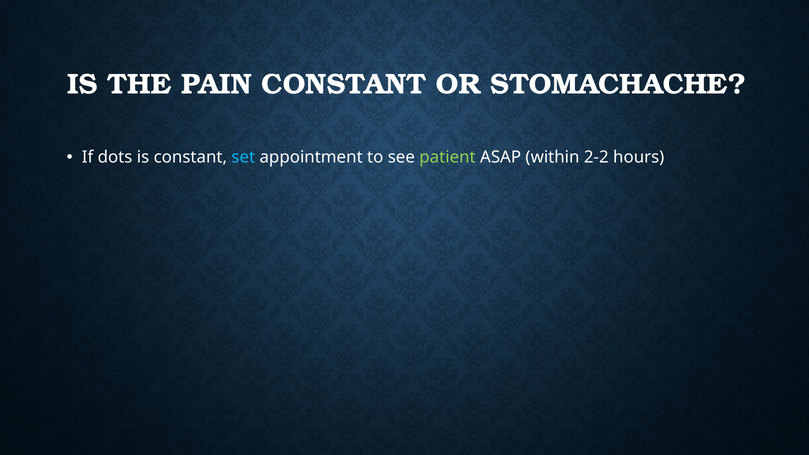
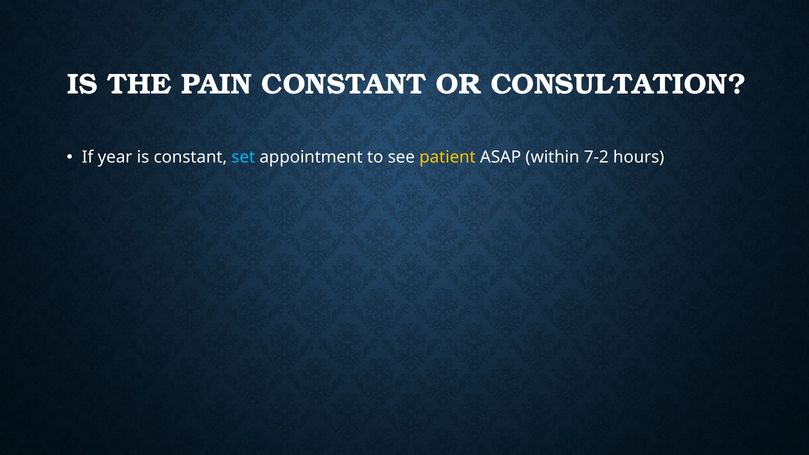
STOMACHACHE: STOMACHACHE -> CONSULTATION (618, 84)
dots: dots -> year (115, 157)
patient colour: light green -> yellow (447, 157)
2-2: 2-2 -> 7-2 (596, 157)
